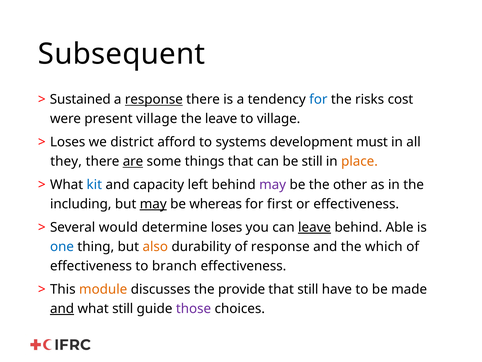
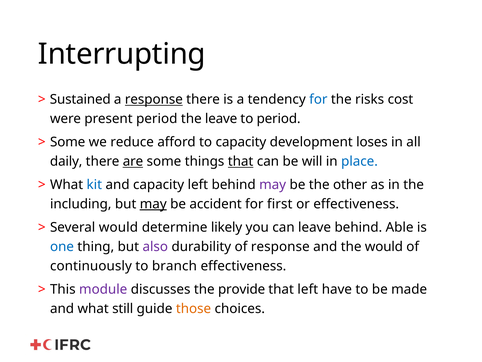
Subsequent: Subsequent -> Interrupting (122, 54)
present village: village -> period (157, 119)
to village: village -> period (279, 119)
Loses: Loses -> Some (68, 142)
district: district -> reduce (132, 142)
to systems: systems -> capacity (241, 142)
must: must -> loses (372, 142)
they: they -> daily (66, 161)
that underline: none -> present (241, 161)
be still: still -> will (312, 161)
place colour: orange -> blue (360, 161)
whereas: whereas -> accident (216, 204)
determine loses: loses -> likely (227, 227)
leave underline: present -> none (315, 227)
also colour: orange -> purple (155, 246)
the which: which -> would (384, 246)
effectiveness: effectiveness -> continuously (91, 266)
module colour: orange -> purple (103, 289)
that still: still -> left (308, 289)
and underline: present -> none (62, 308)
those colour: purple -> orange (194, 308)
